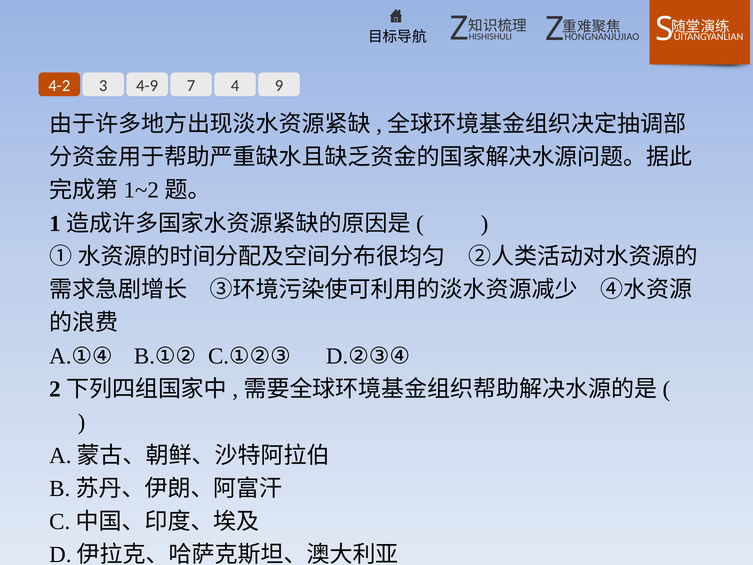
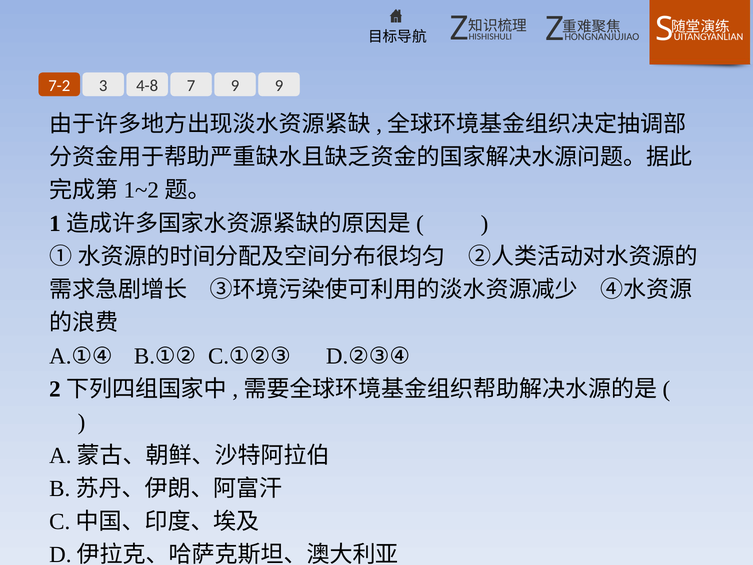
4-2: 4-2 -> 7-2 (59, 85)
4-9: 4-9 -> 4-8 (147, 85)
7 4: 4 -> 9 (235, 85)
